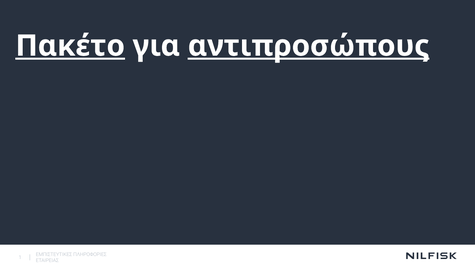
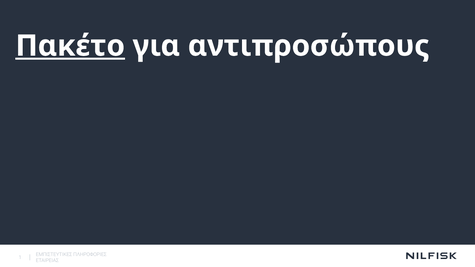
αντιπροσώπους underline: present -> none (309, 46)
